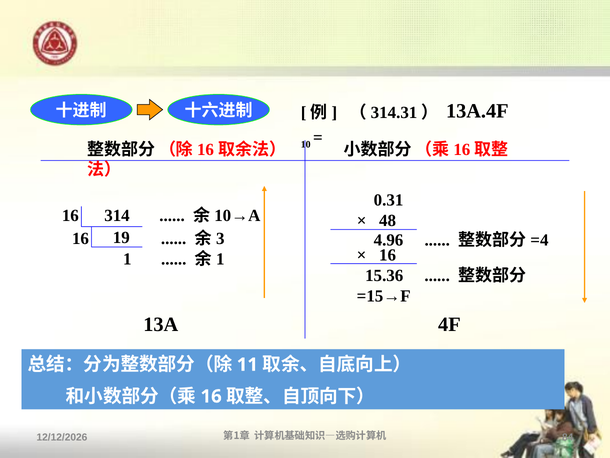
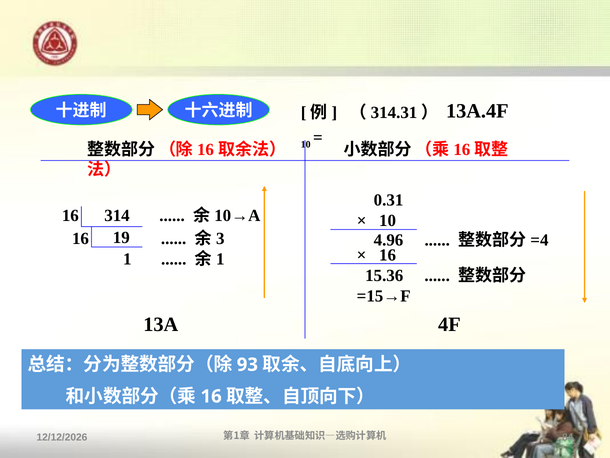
48: 48 -> 10 (388, 220)
11: 11 -> 93 (247, 364)
